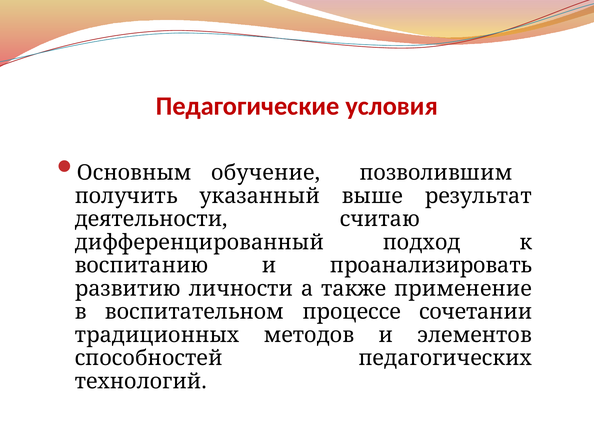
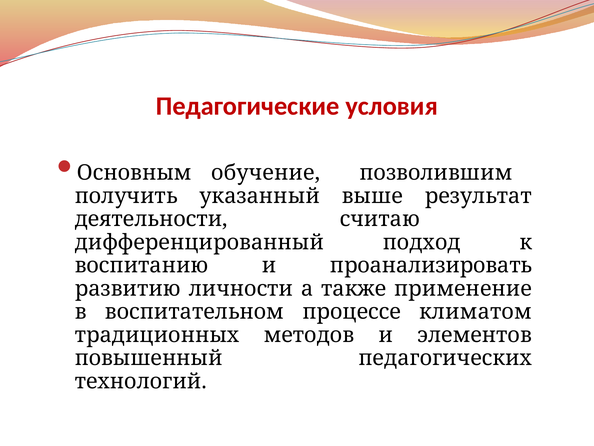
сочетании: сочетании -> климатом (475, 311)
способностей: способностей -> повышенный (149, 358)
